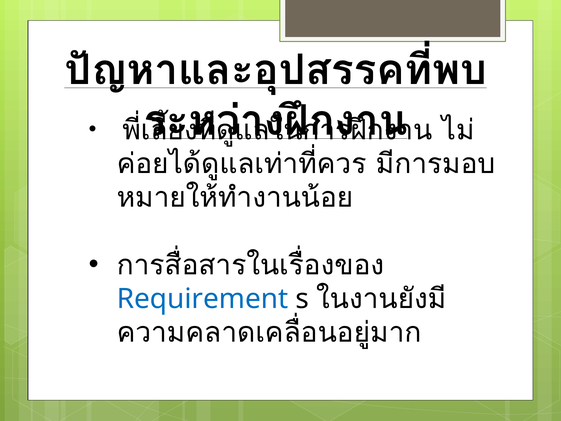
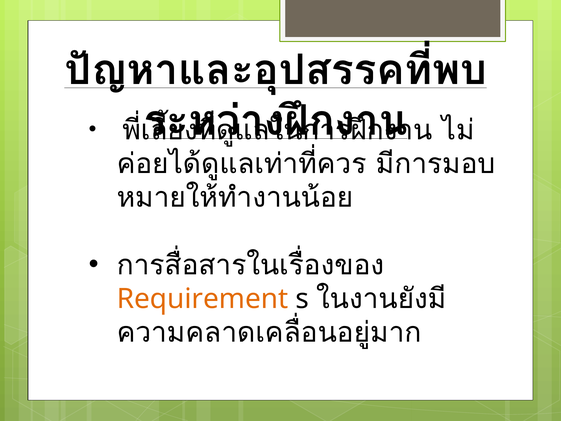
Requirement colour: blue -> orange (203, 299)
